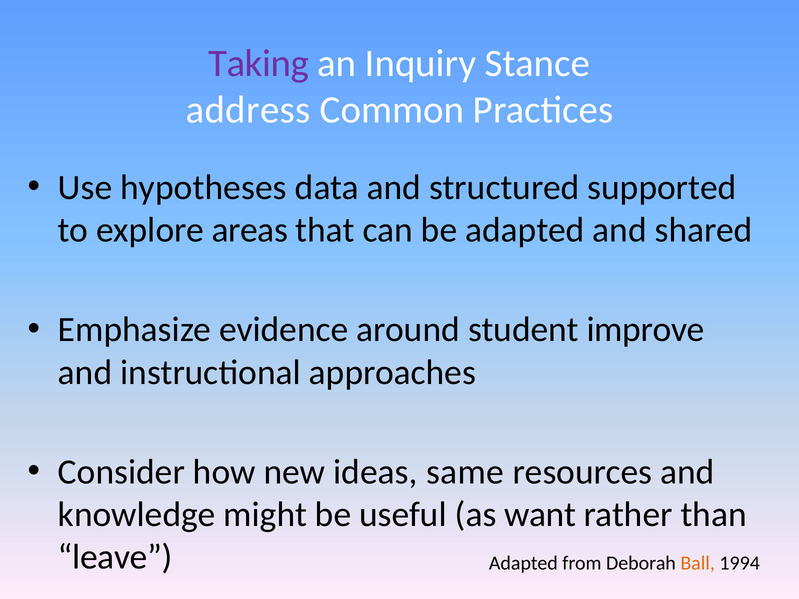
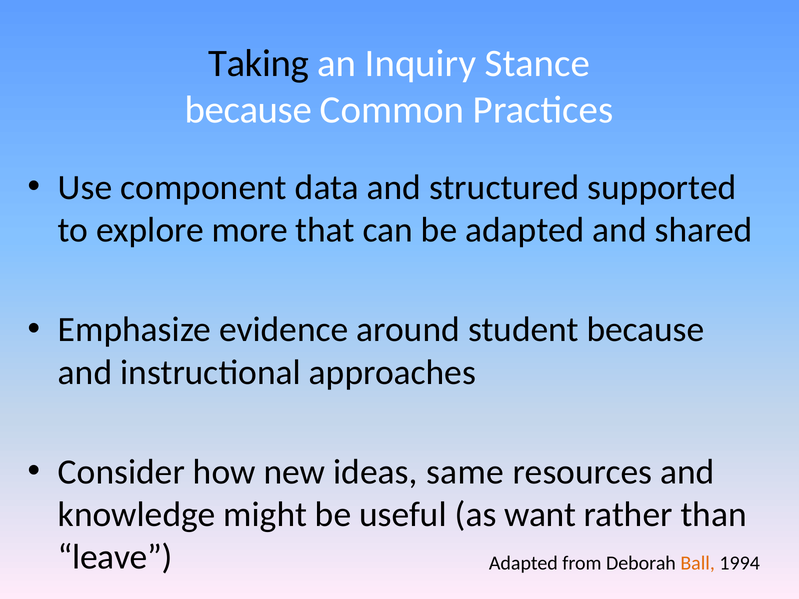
Taking colour: purple -> black (259, 63)
address: address -> because (248, 110)
hypotheses: hypotheses -> component (204, 188)
areas: areas -> more (250, 230)
student improve: improve -> because (645, 330)
